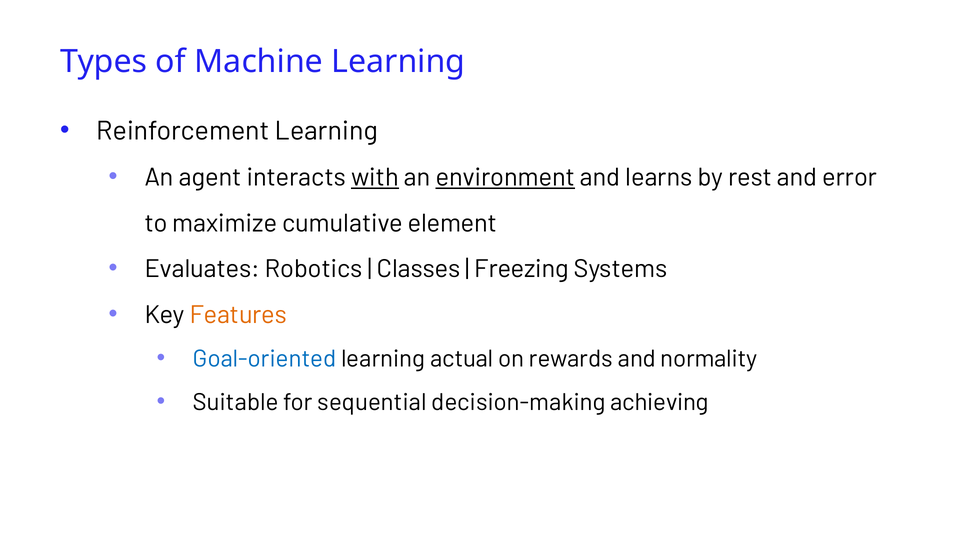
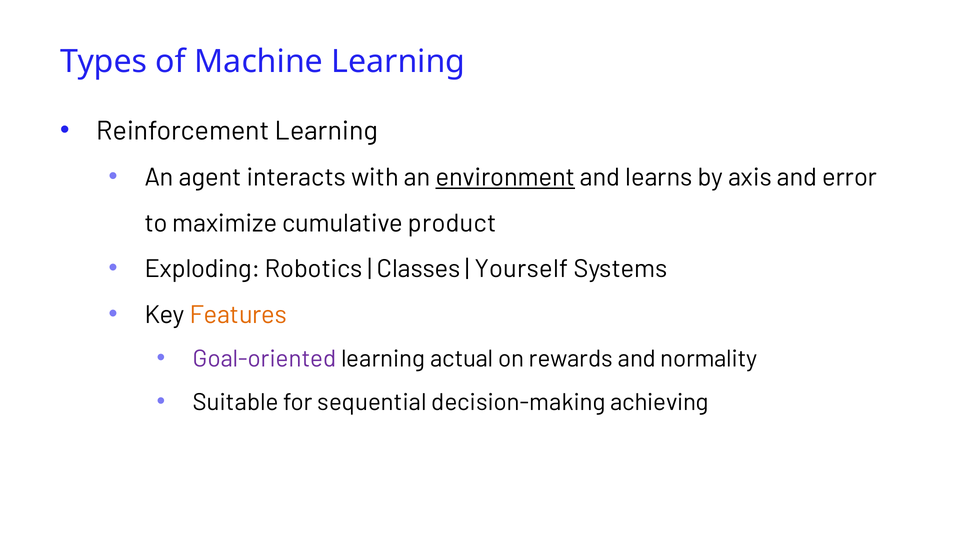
with underline: present -> none (375, 178)
rest: rest -> axis (750, 178)
element: element -> product (452, 223)
Evaluates: Evaluates -> Exploding (202, 269)
Freezing: Freezing -> Yourself (521, 269)
Goal-oriented colour: blue -> purple (265, 359)
